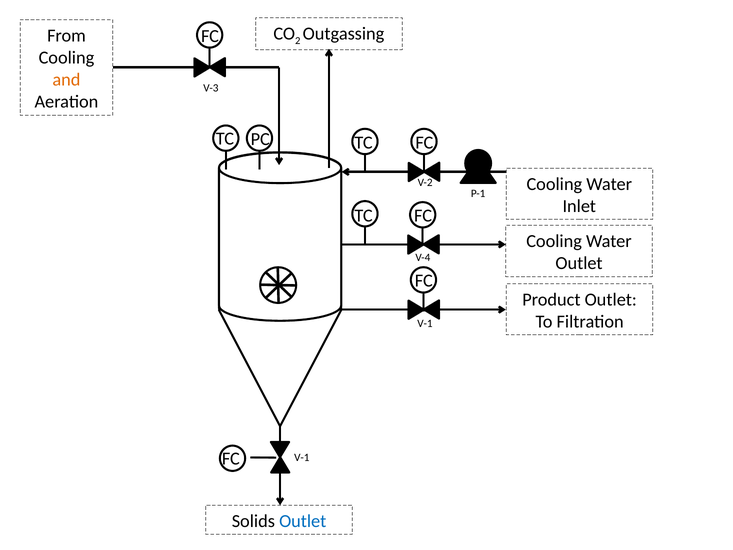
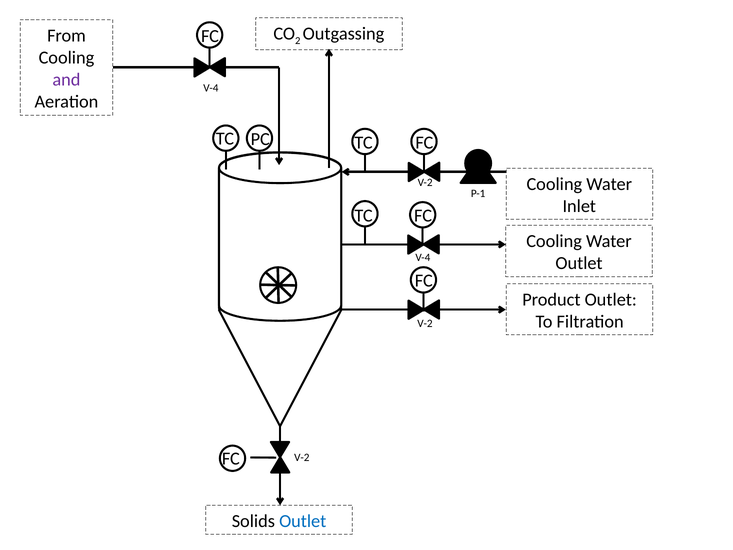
and colour: orange -> purple (66, 80)
V-3: V-3 -> V-4 (211, 88)
V-1: V-1 -> V-2 (425, 323)
V-1: V-1 -> V-2 (302, 458)
